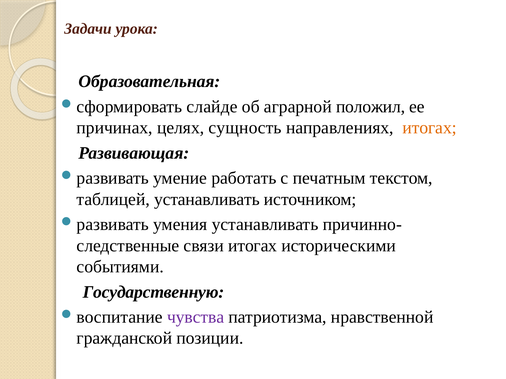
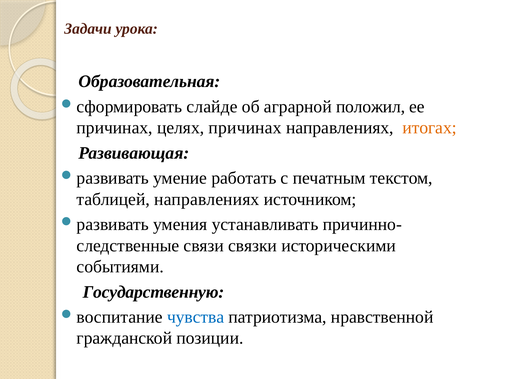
целях сущность: сущность -> причинах (245, 128)
таблицей устанавливать: устанавливать -> направлениях (207, 200)
связи итогах: итогах -> связки (253, 246)
чувства colour: purple -> blue (196, 318)
